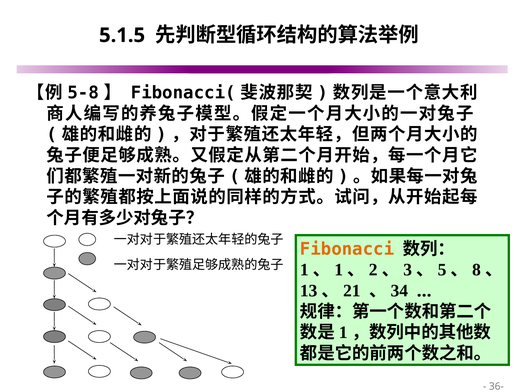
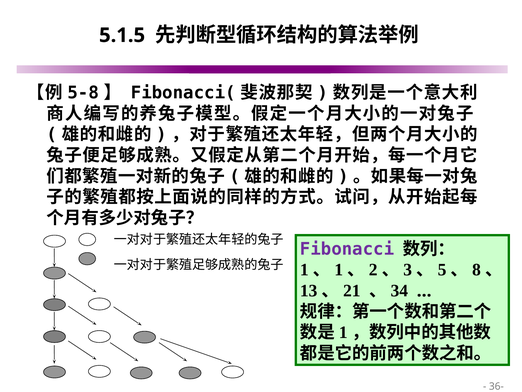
Fibonacci colour: orange -> purple (347, 249)
